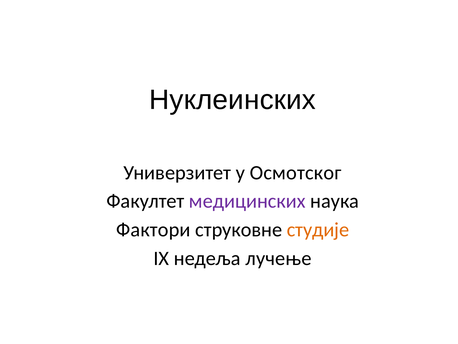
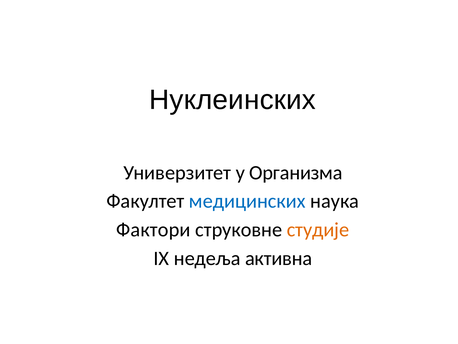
Осмотског: Осмотског -> Организма (296, 172)
медицинских colour: purple -> blue (247, 201)
лучење: лучење -> активна (279, 258)
